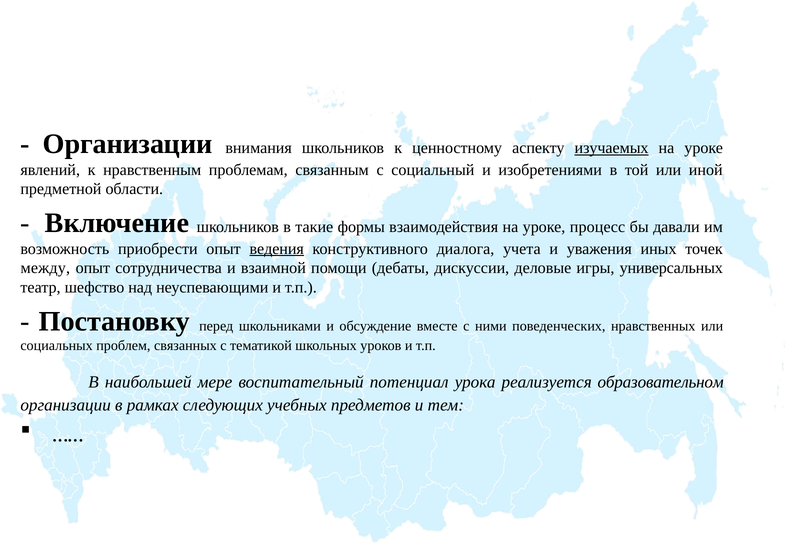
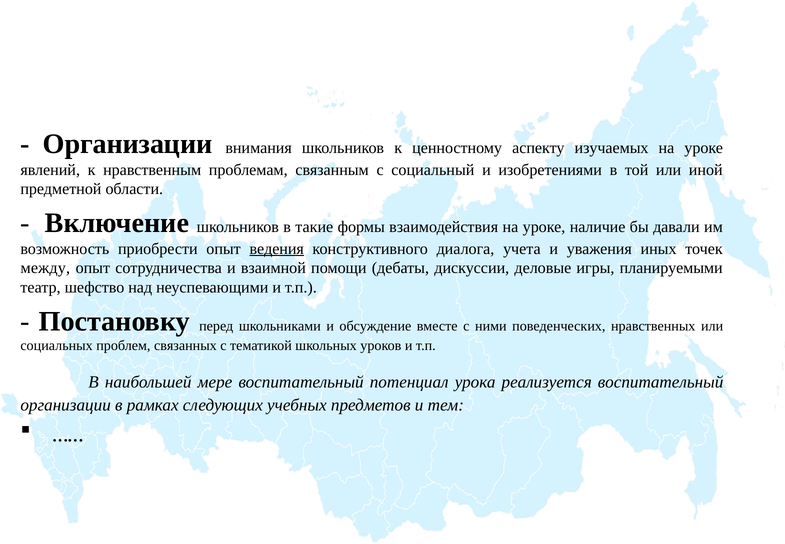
изучаемых underline: present -> none (612, 148)
процесс: процесс -> наличие (598, 227)
универсальных: универсальных -> планируемыми (671, 268)
реализуется образовательном: образовательном -> воспитательный (661, 382)
